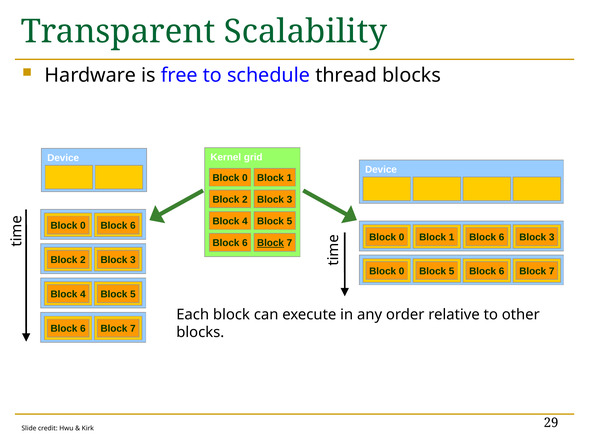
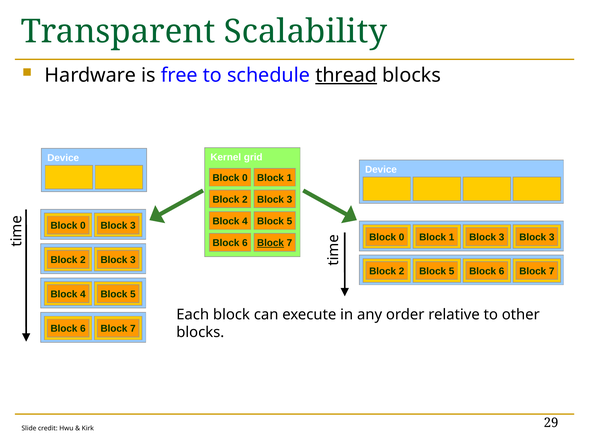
thread underline: none -> present (346, 75)
0 Block 6: 6 -> 3 (133, 226)
1 Block 6: 6 -> 3 (502, 238)
0: 0 -> 2 (402, 271)
